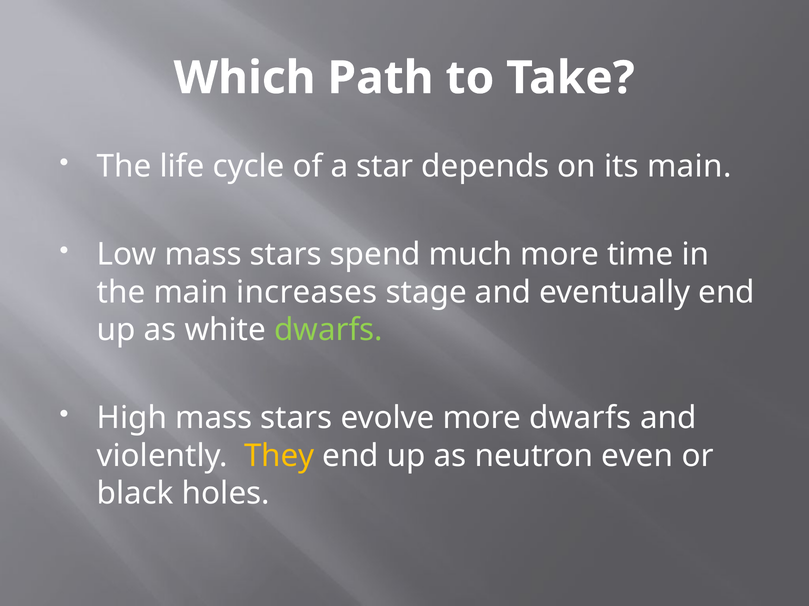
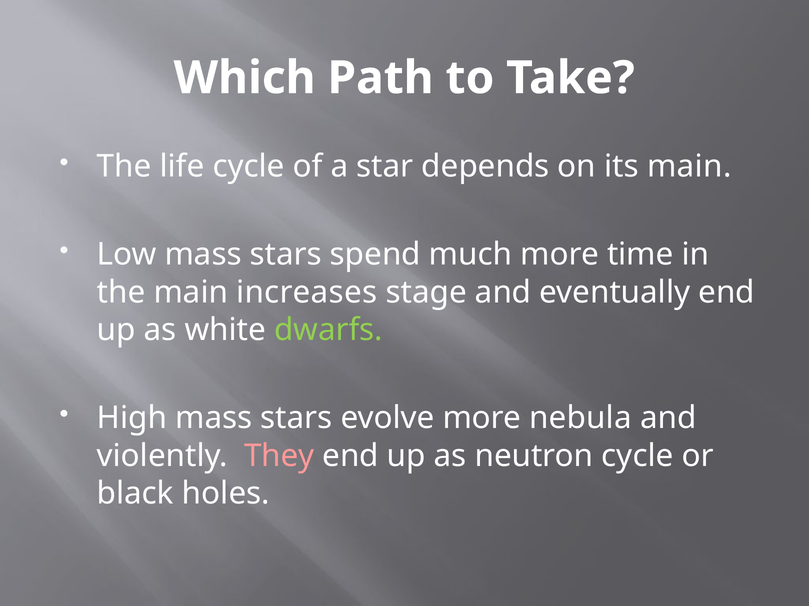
more dwarfs: dwarfs -> nebula (580, 419)
They colour: yellow -> pink (279, 456)
neutron even: even -> cycle (637, 456)
